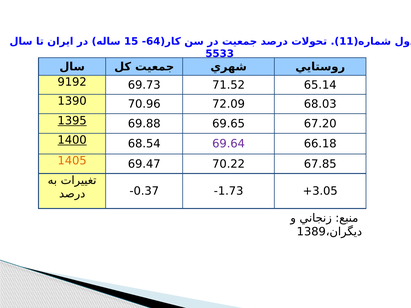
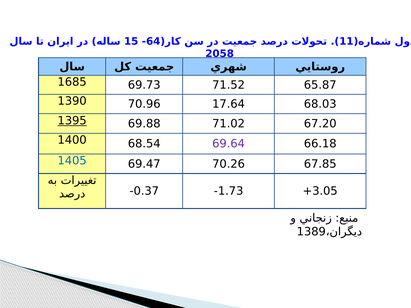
5533: 5533 -> 2058 (220, 54)
9192: 9192 -> 1685 (72, 82)
65.14: 65.14 -> 65.87 (320, 85)
72.09: 72.09 -> 17.64 (229, 104)
69.65: 69.65 -> 71.02 (229, 124)
1400 underline: present -> none (72, 140)
1405 colour: orange -> blue (72, 161)
70.22: 70.22 -> 70.26 (229, 164)
